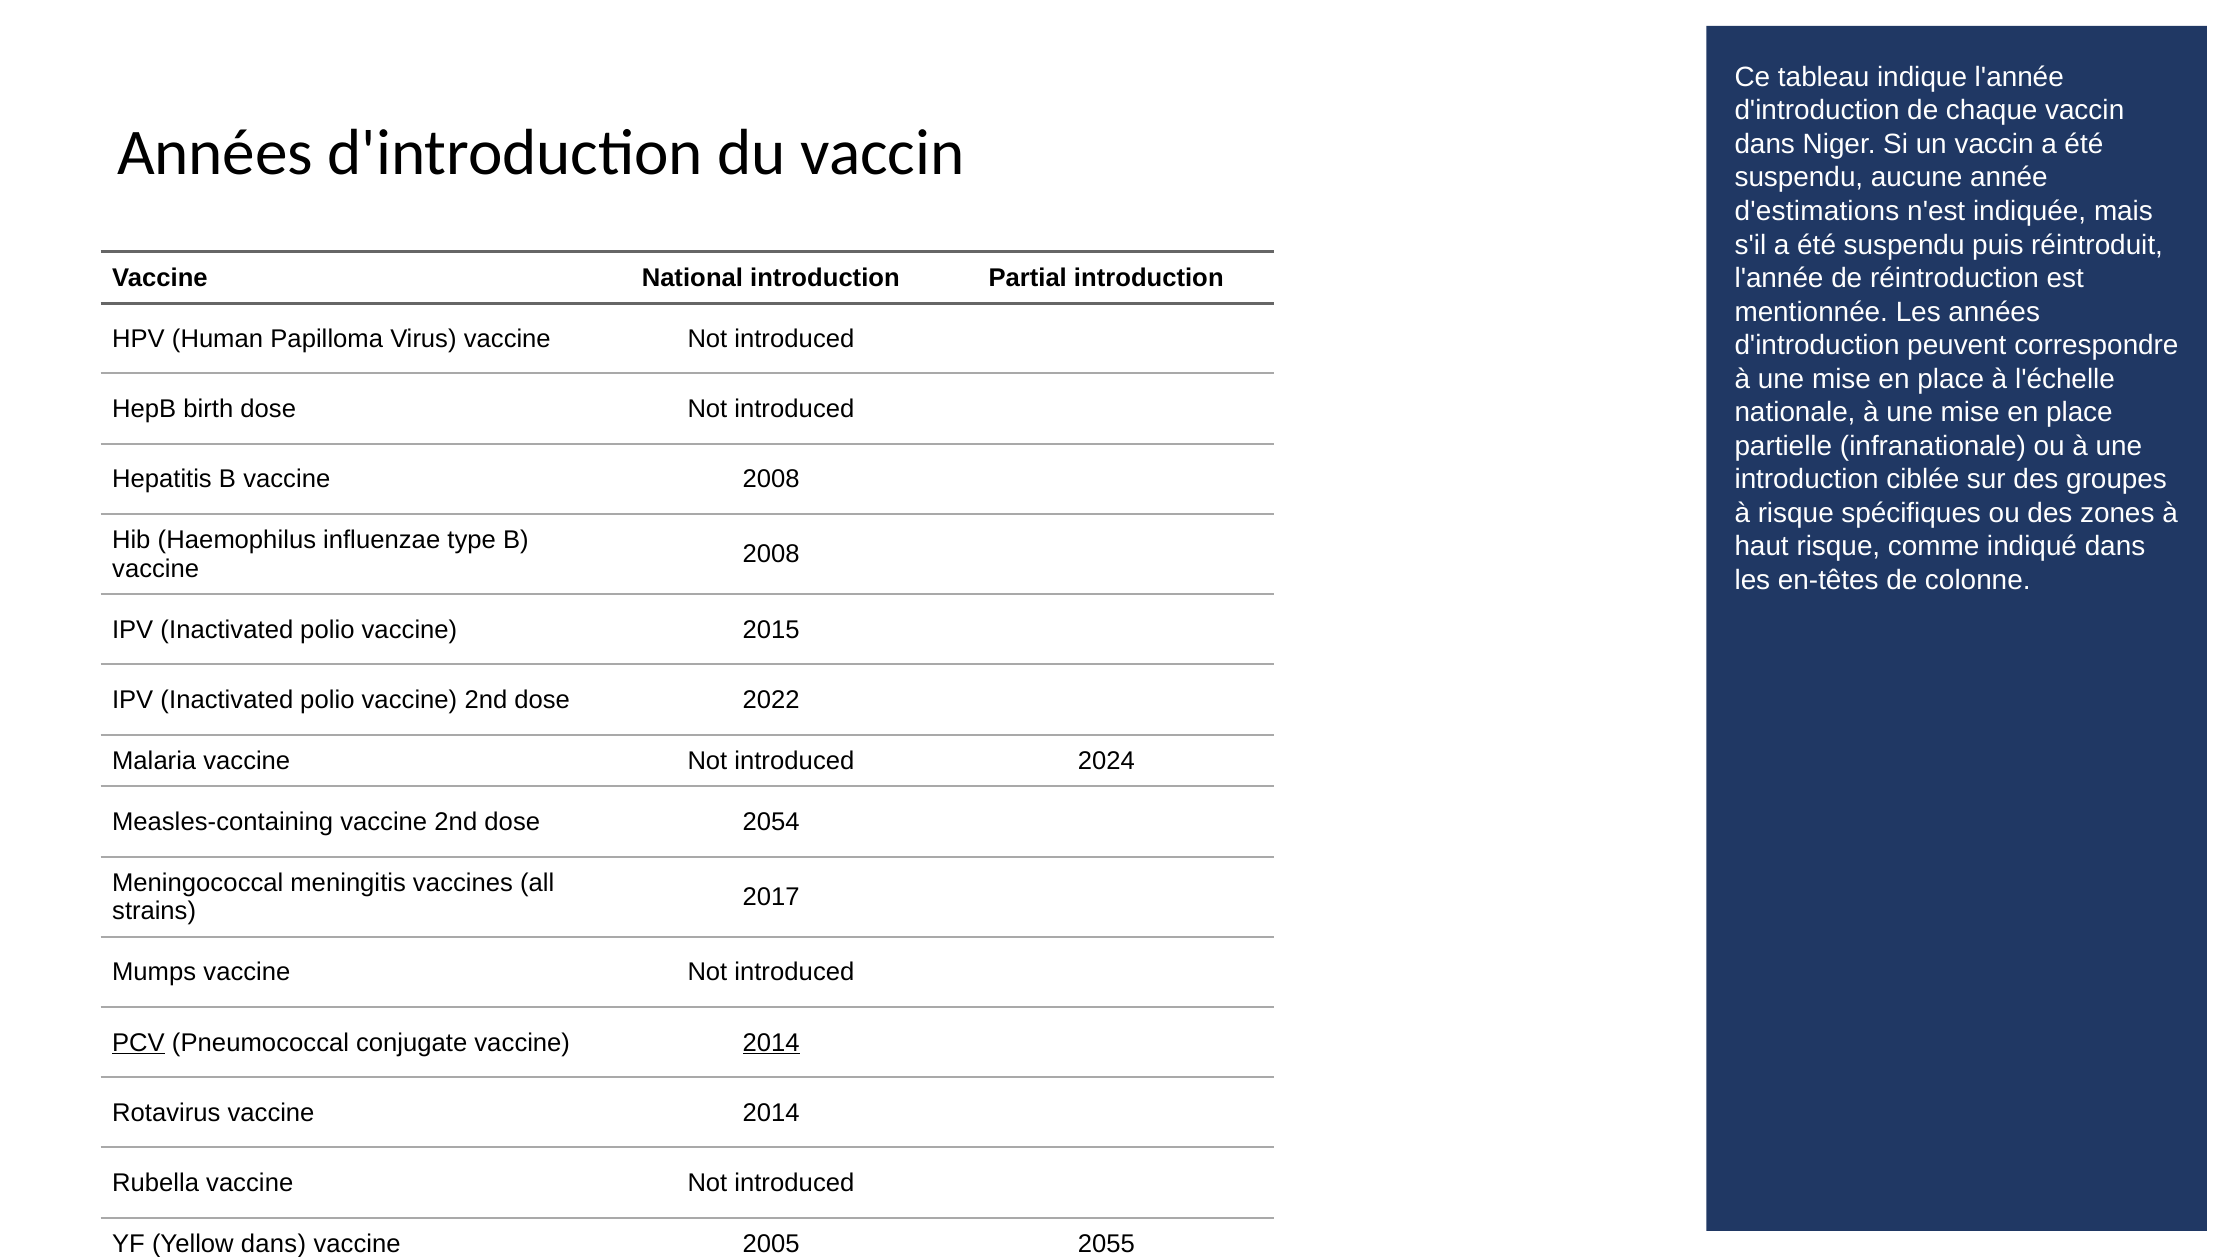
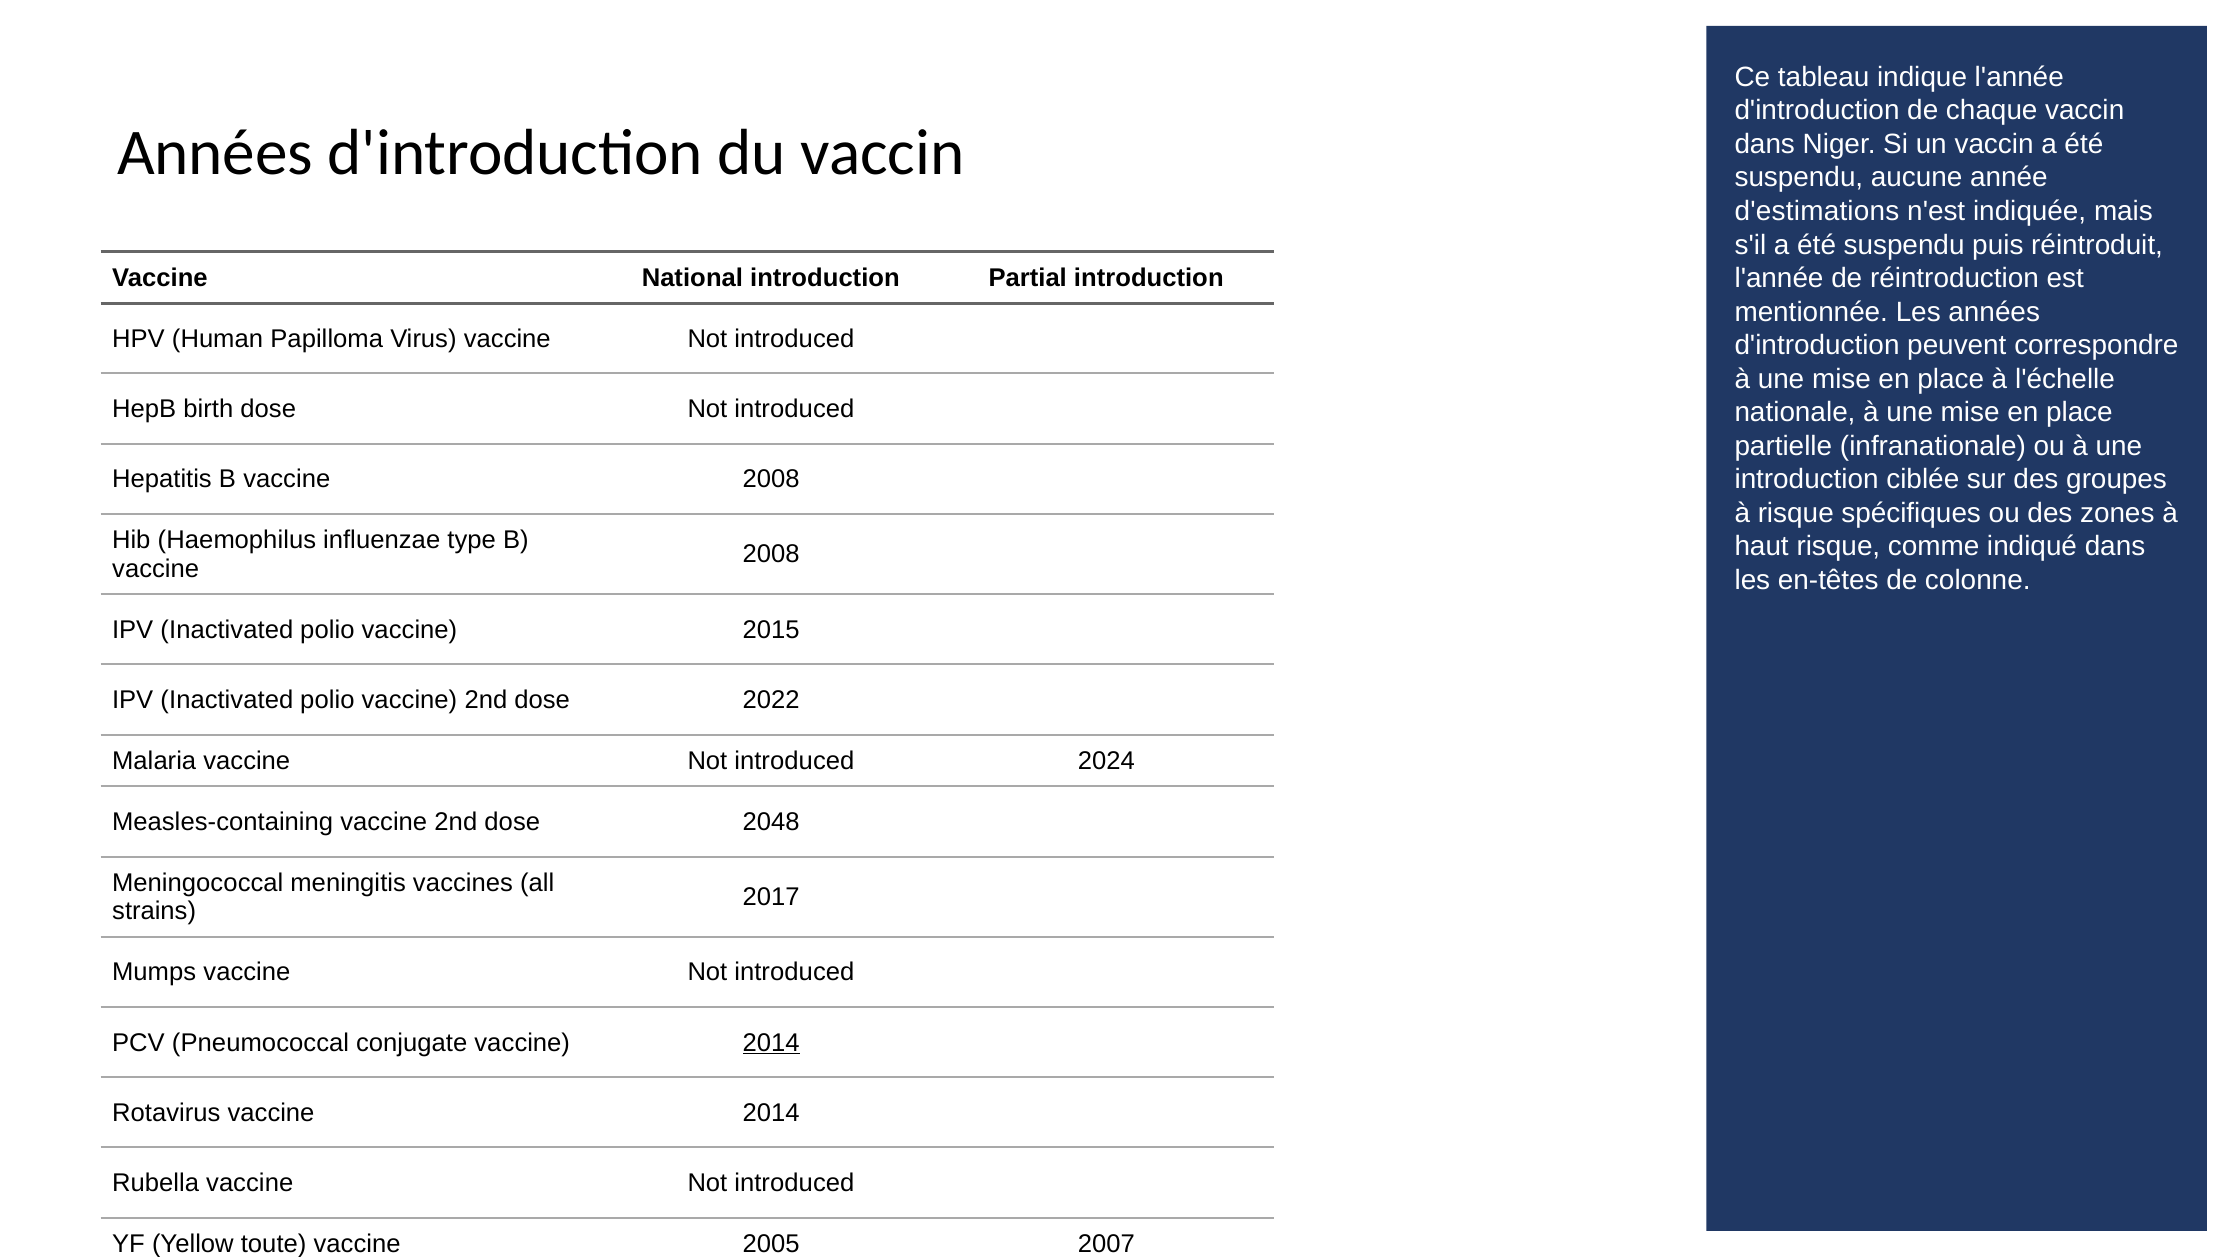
2054: 2054 -> 2048 (771, 822)
PCV underline: present -> none (138, 1043)
Yellow dans: dans -> toute (274, 1244)
2055: 2055 -> 2007 (1106, 1244)
